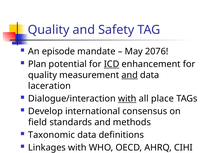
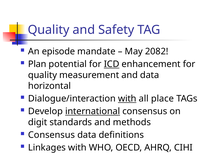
2076: 2076 -> 2082 (157, 51)
and underline: present -> none (130, 75)
laceration: laceration -> horizontal (50, 86)
international underline: none -> present (93, 111)
field: field -> digit (38, 122)
Taxonomic: Taxonomic -> Consensus (52, 135)
